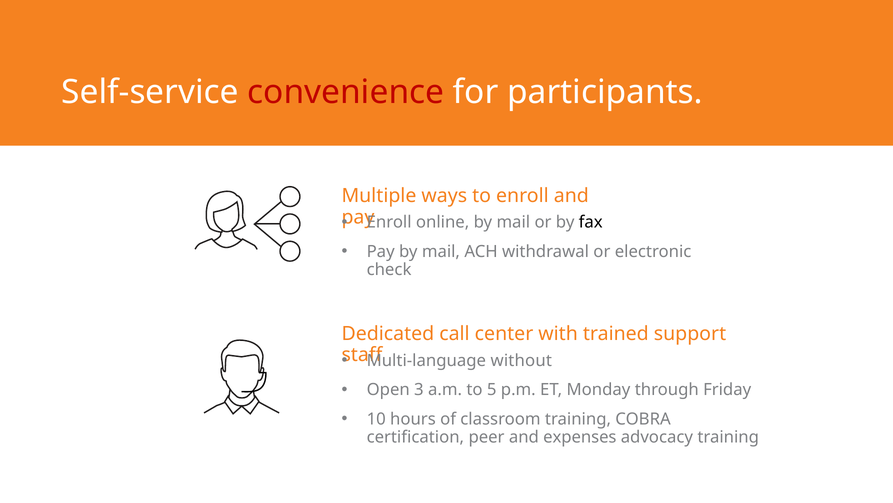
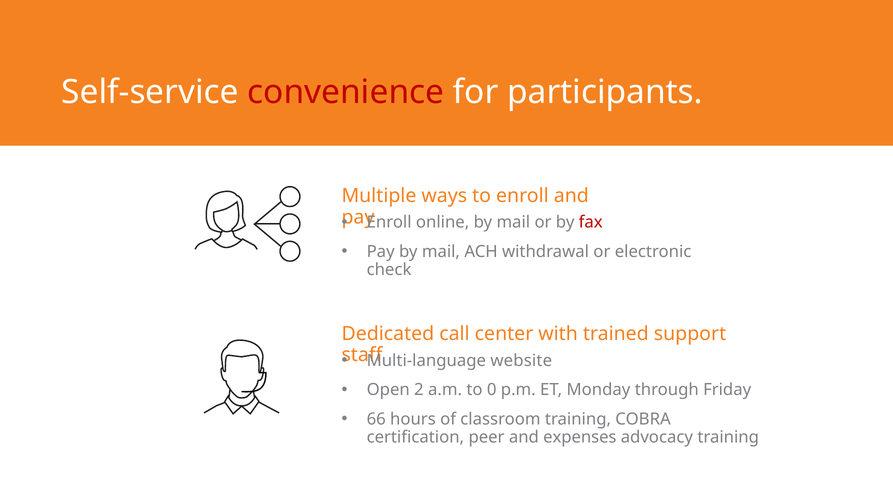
fax colour: black -> red (591, 222)
without: without -> website (521, 360)
3: 3 -> 2 (419, 389)
5: 5 -> 0 (492, 389)
10: 10 -> 66 (376, 419)
